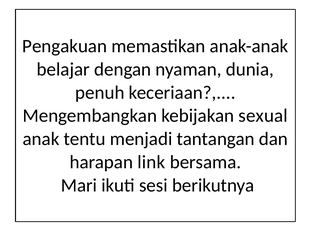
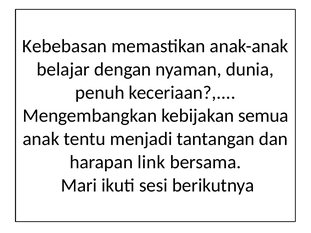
Pengakuan: Pengakuan -> Kebebasan (65, 46)
sexual: sexual -> semua (263, 116)
